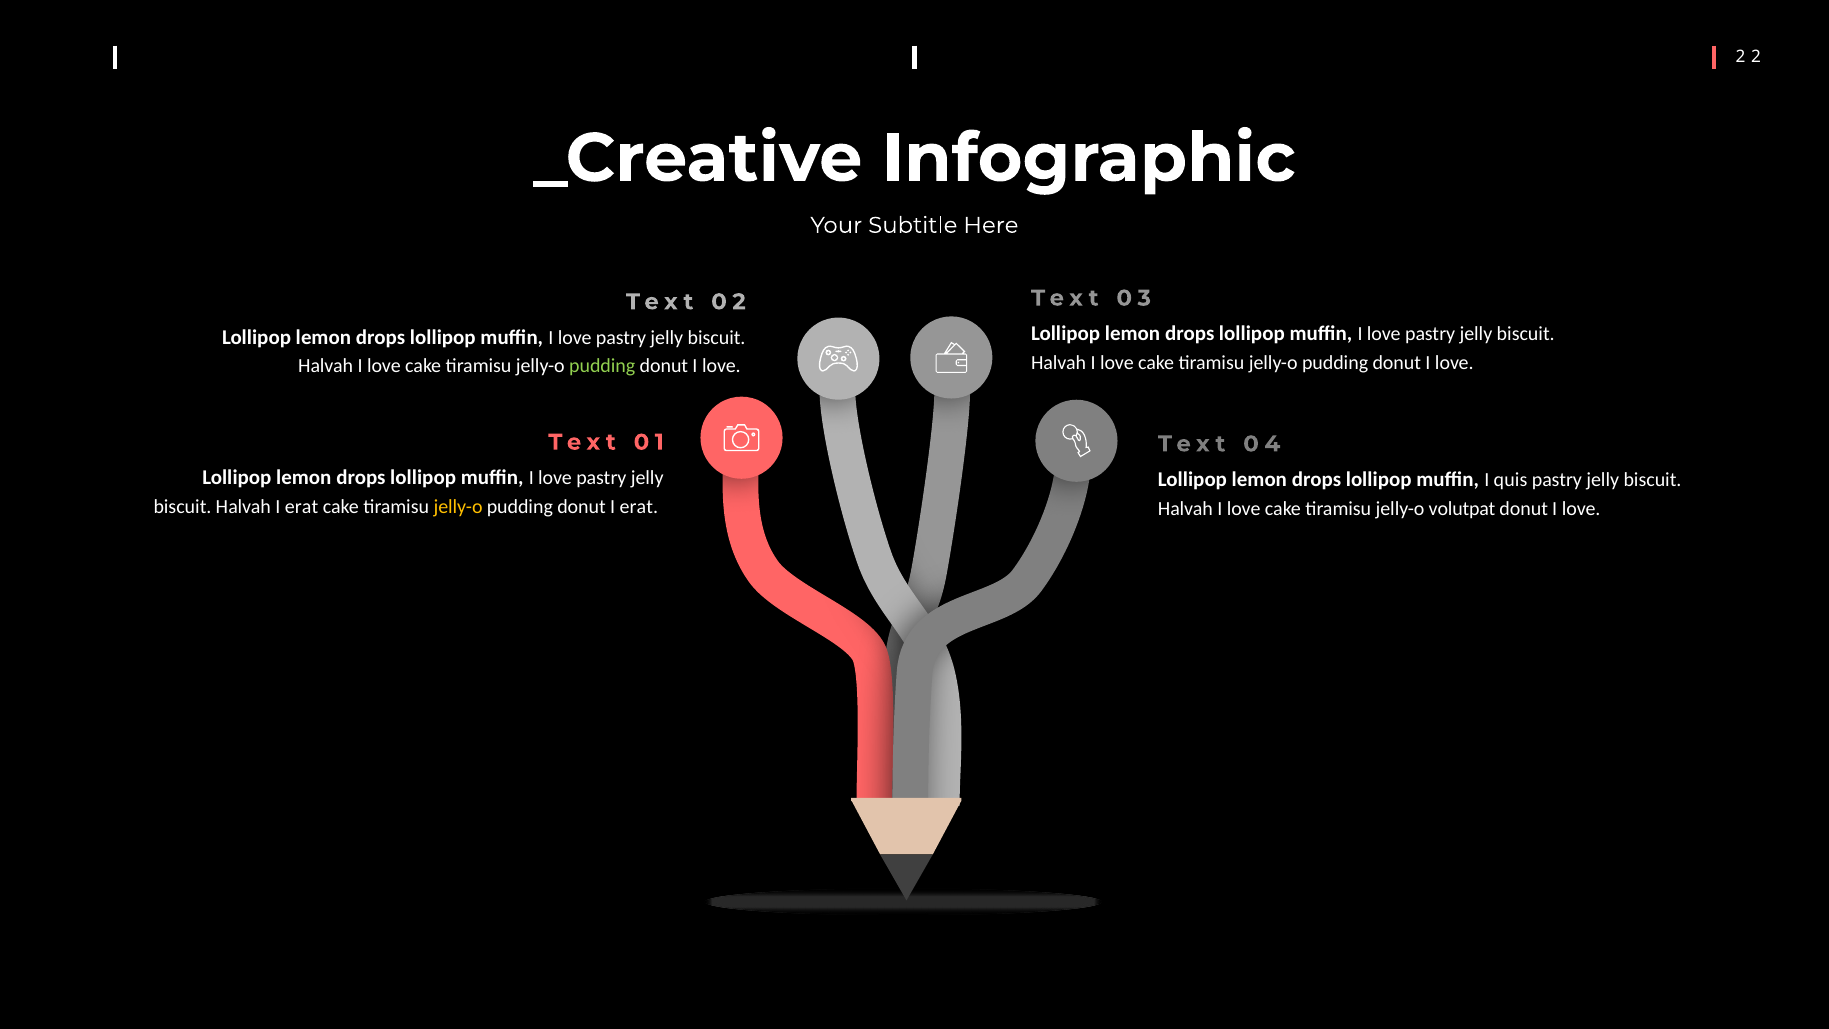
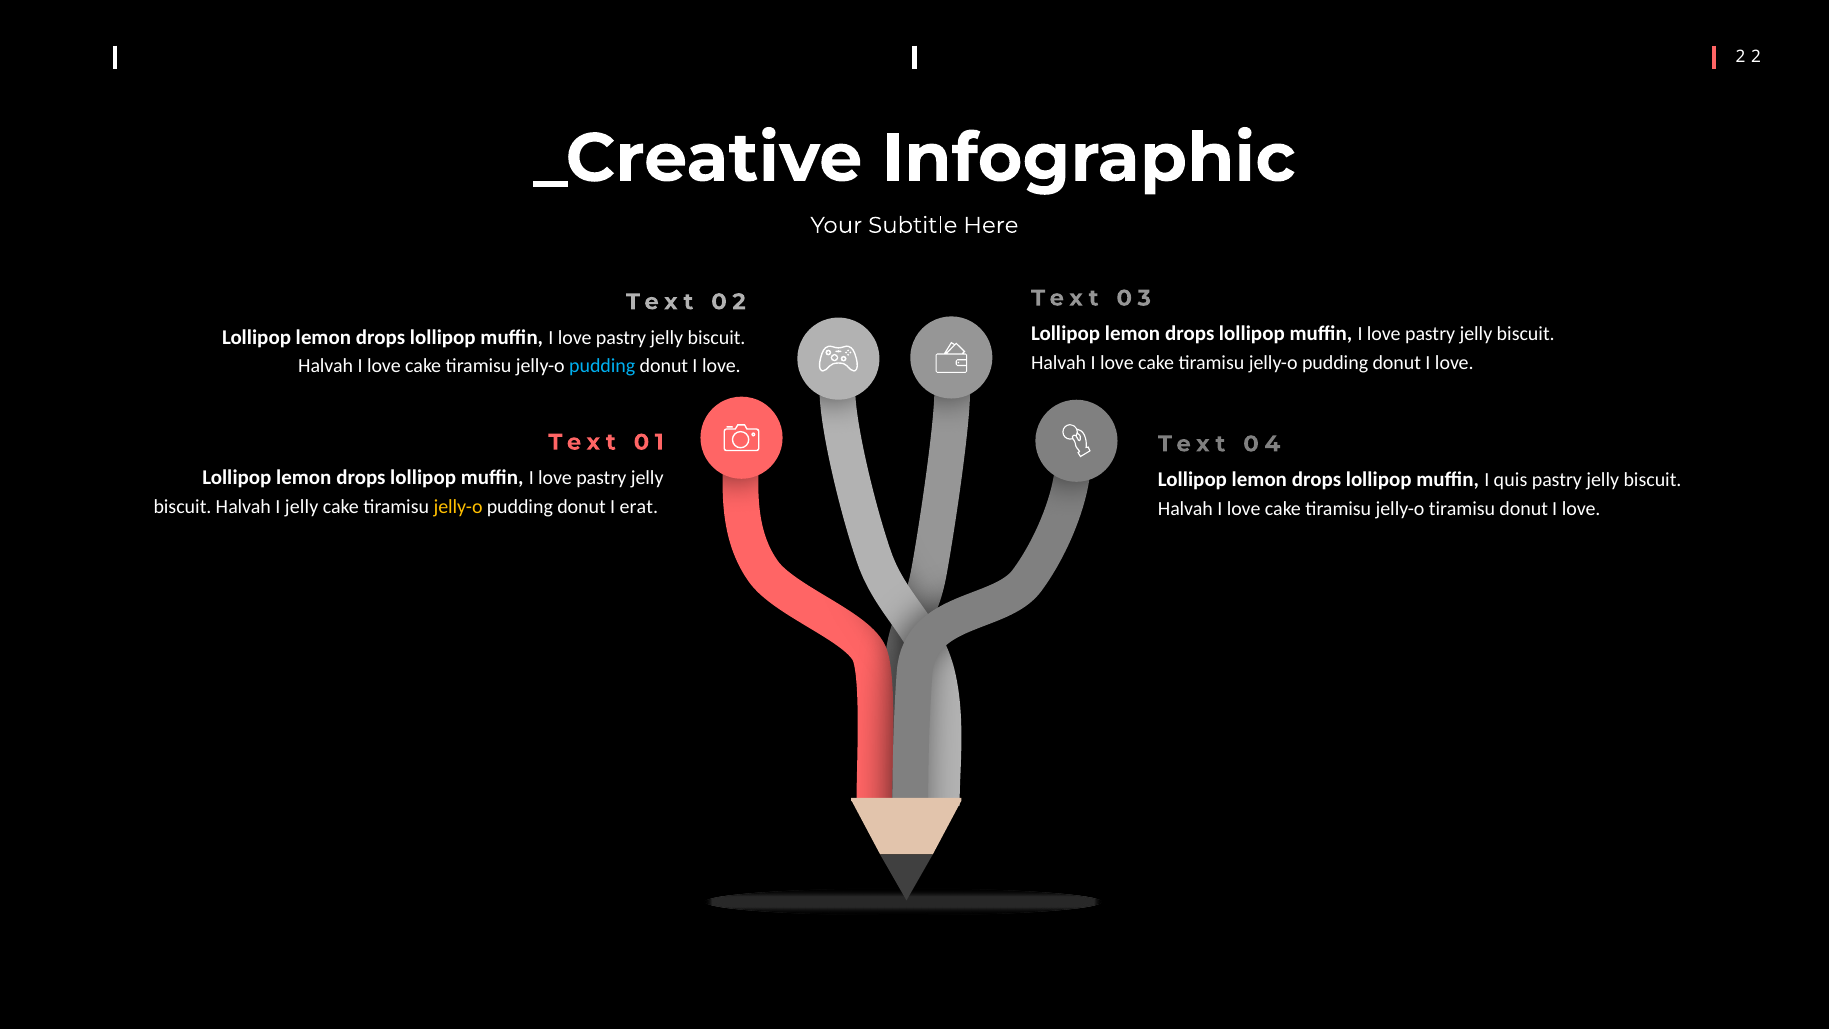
pudding colour: light green -> light blue (602, 366)
Halvah I erat: erat -> jelly (302, 507)
jelly-o volutpat: volutpat -> tiramisu (1462, 508)
